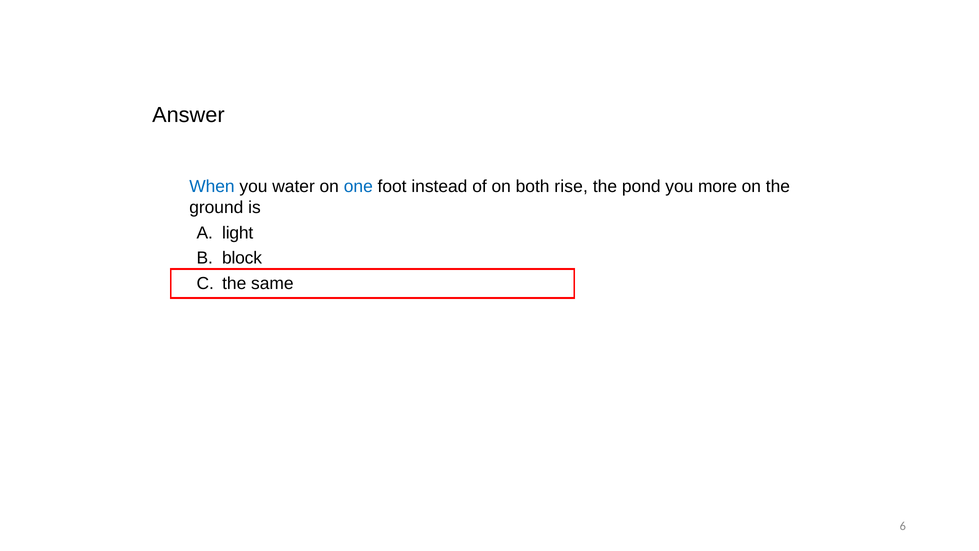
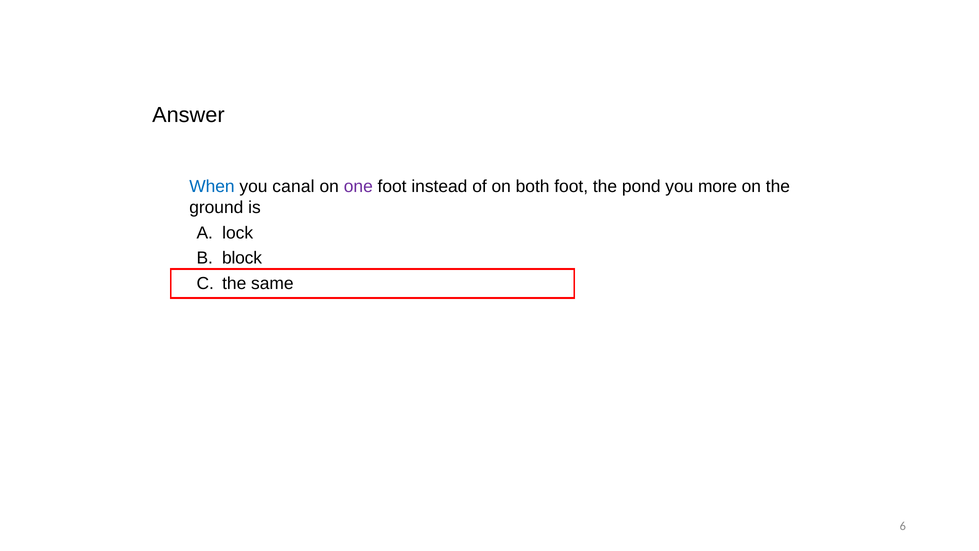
water: water -> canal (293, 187)
one colour: blue -> purple (358, 187)
both rise: rise -> foot (571, 187)
light: light -> lock (238, 233)
